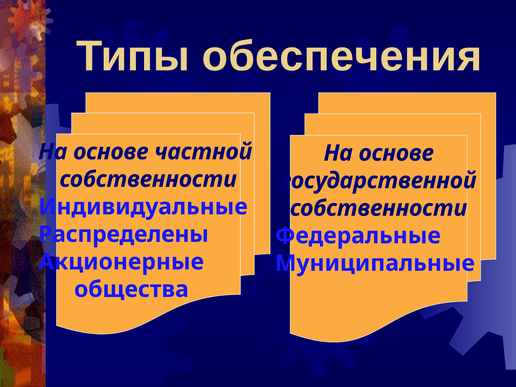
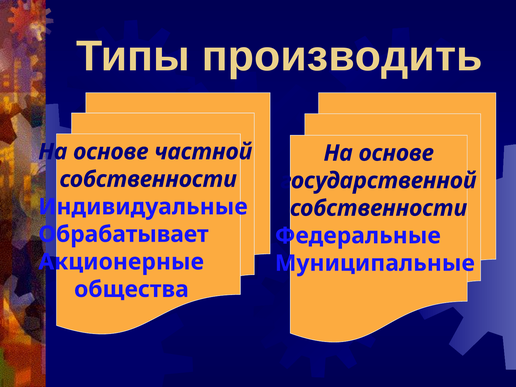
обеспечения: обеспечения -> производить (342, 56)
Распределены: Распределены -> Обрабатывает (123, 234)
